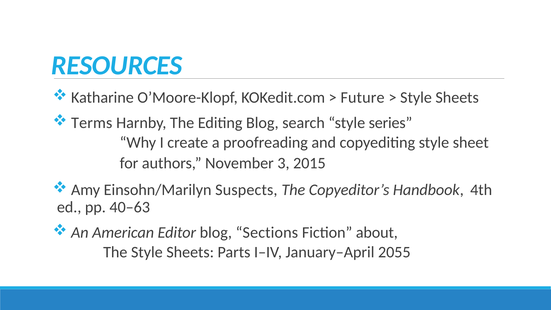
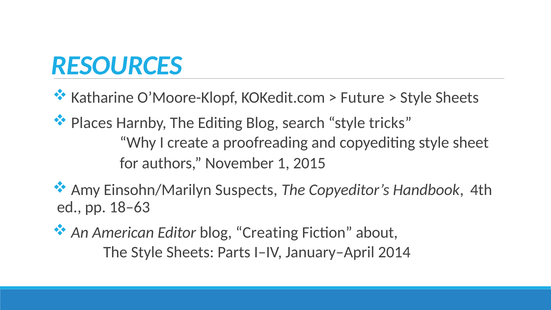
Terms: Terms -> Places (92, 123)
series: series -> tricks (390, 123)
3: 3 -> 1 (283, 163)
40–63: 40–63 -> 18–63 (130, 207)
Sections: Sections -> Creating (267, 233)
2055: 2055 -> 2014 (394, 252)
